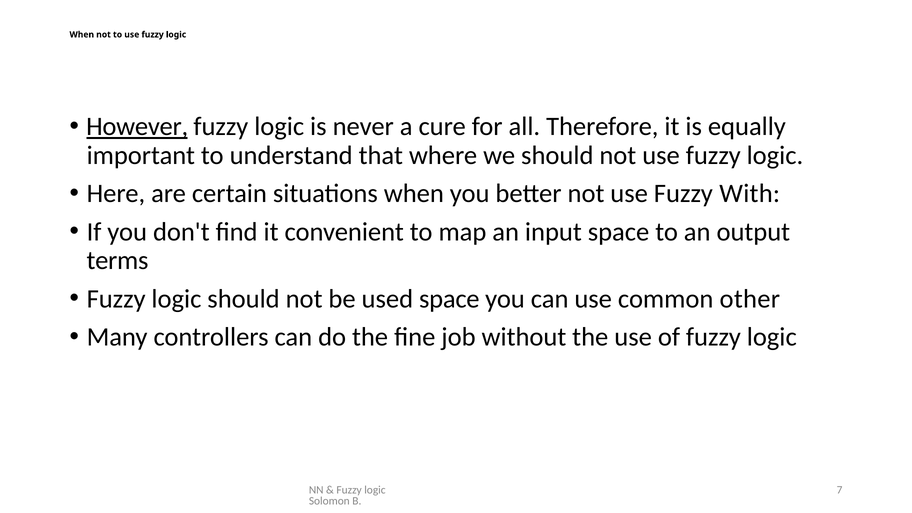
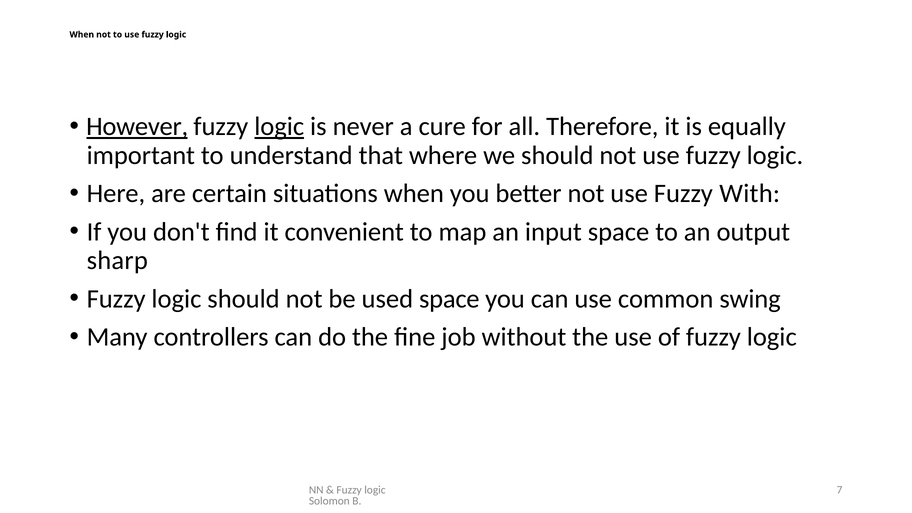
logic underline: none -> present (279, 127)
terms: terms -> sharp (117, 260)
other: other -> swing (750, 299)
